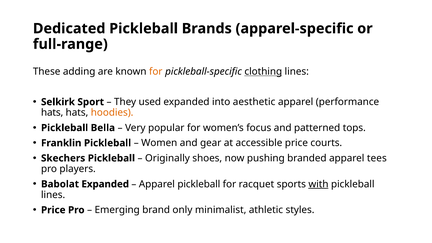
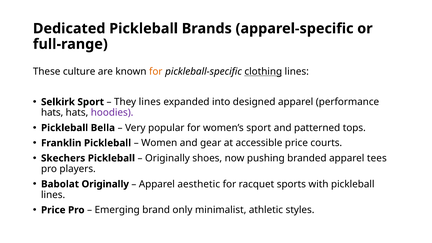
adding: adding -> culture (79, 72)
They used: used -> lines (150, 102)
aesthetic: aesthetic -> designed (254, 102)
hoodies colour: orange -> purple (112, 113)
women’s focus: focus -> sport (259, 128)
Babolat Expanded: Expanded -> Originally (105, 184)
Apparel pickleball: pickleball -> aesthetic (199, 184)
with underline: present -> none (318, 184)
